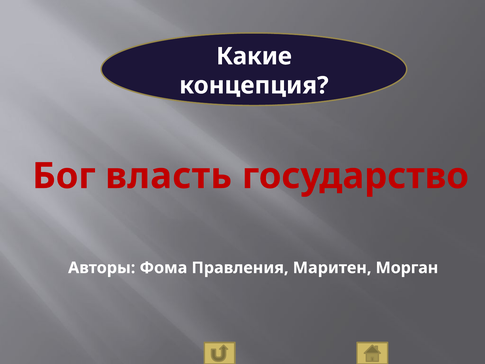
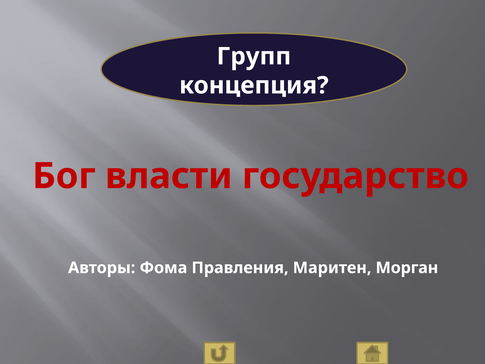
Какие: Какие -> Групп (254, 56)
власть: власть -> власти (169, 176)
